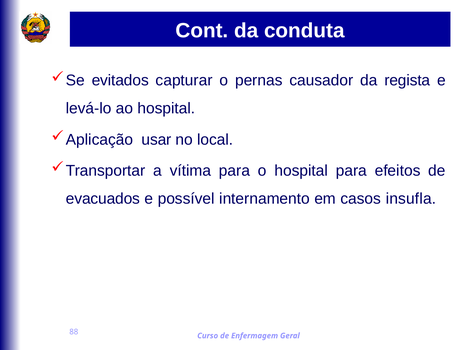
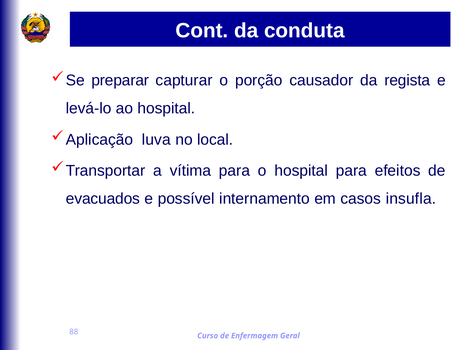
evitados: evitados -> preparar (120, 80)
pernas: pernas -> porção (259, 80)
usar: usar -> luva (156, 139)
